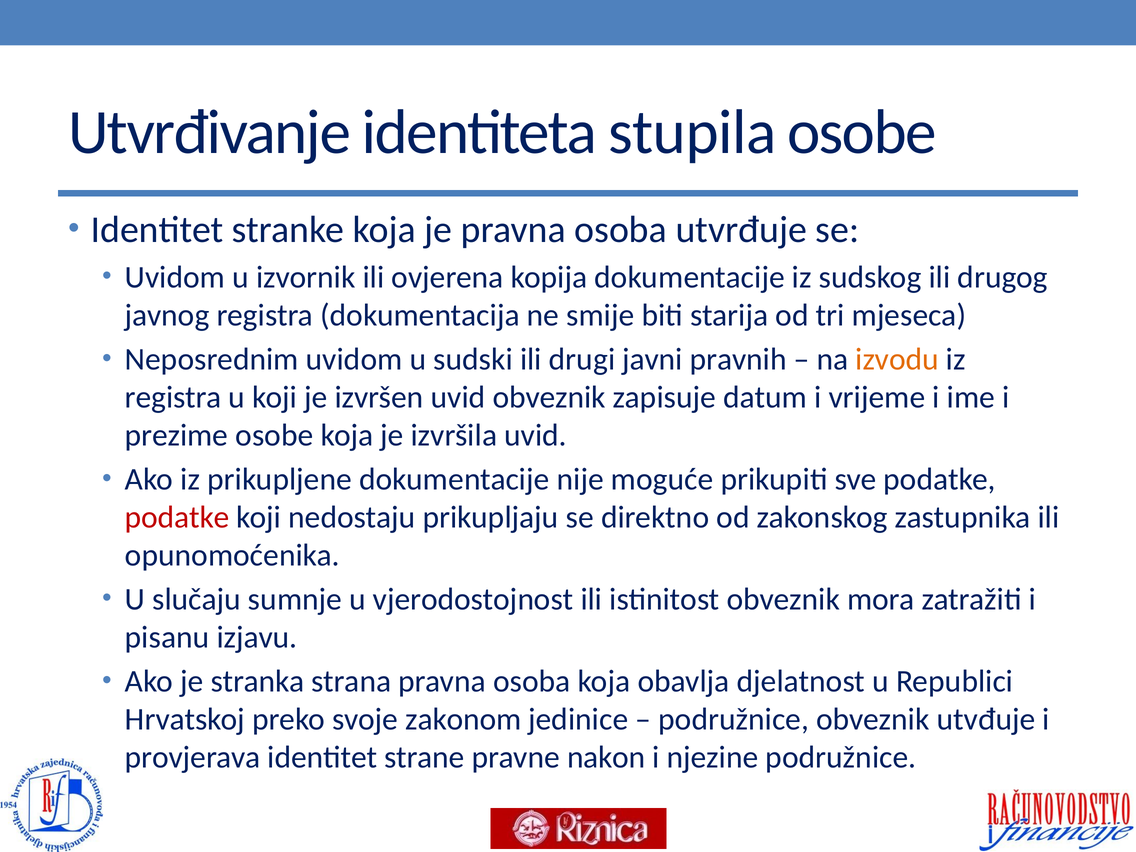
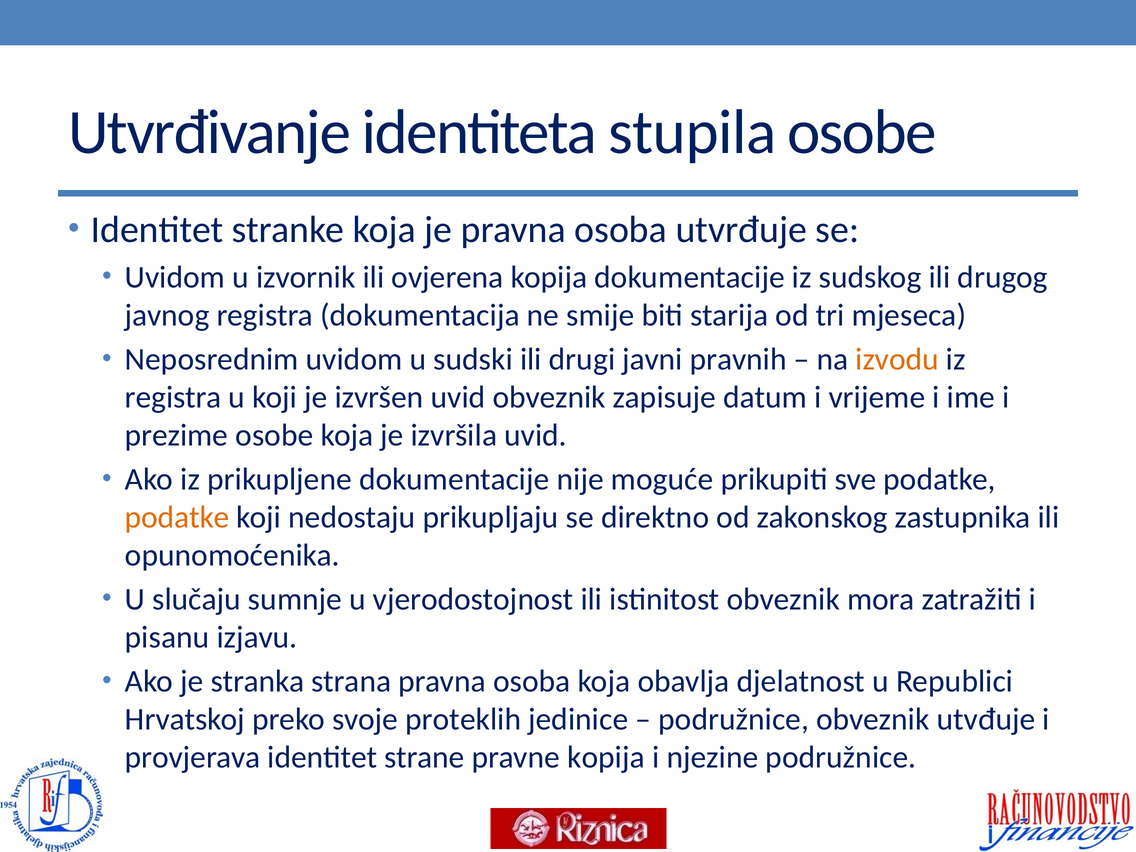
podatke colour: red -> orange (177, 517)
zakonom: zakonom -> proteklih (463, 719)
pravne nakon: nakon -> kopija (606, 757)
